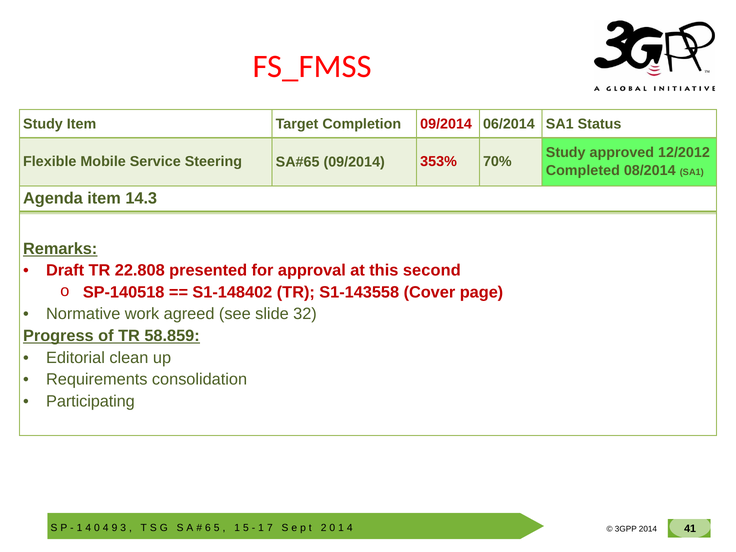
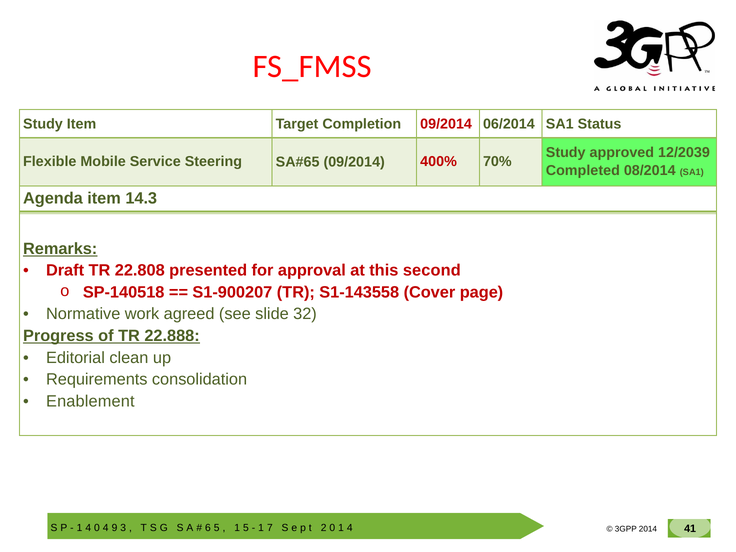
12/2012: 12/2012 -> 12/2039 (684, 153)
353%: 353% -> 400% (439, 162)
S1-148402: S1-148402 -> S1-900207 (232, 292)
58.859: 58.859 -> 22.888 (172, 336)
Participating: Participating -> Enablement (90, 401)
